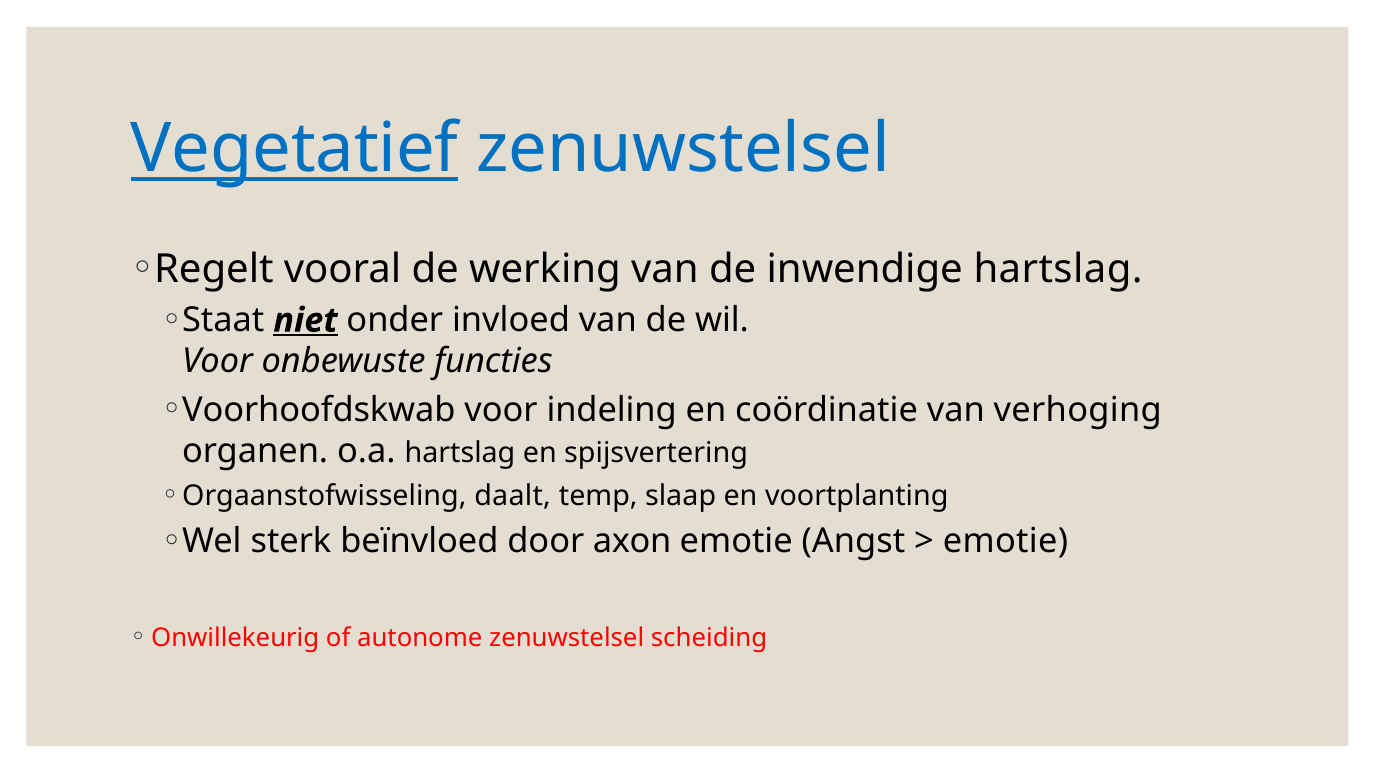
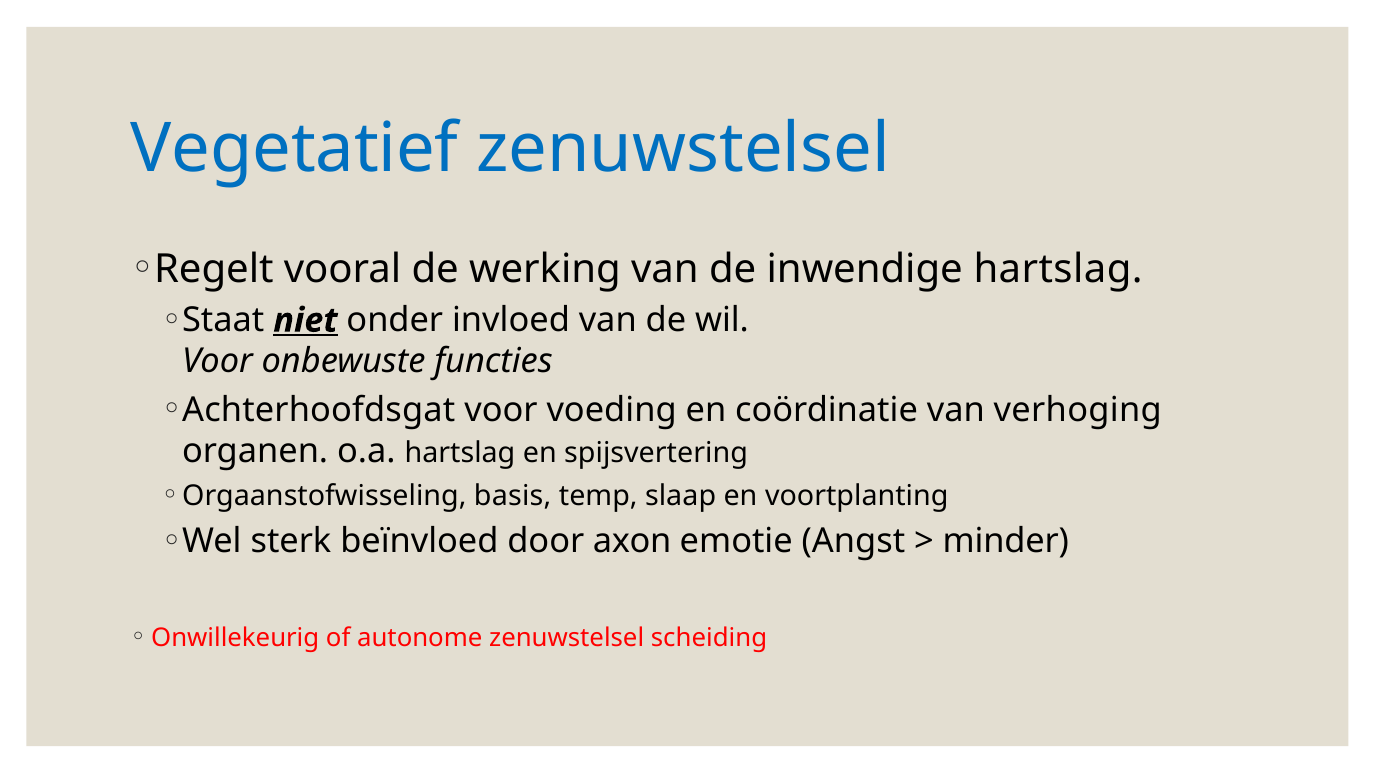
Vegetatief underline: present -> none (295, 149)
Voorhoofdskwab: Voorhoofdskwab -> Achterhoofdsgat (319, 410)
indeling: indeling -> voeding (612, 410)
daalt: daalt -> basis (513, 496)
emotie: emotie -> minder (1006, 541)
